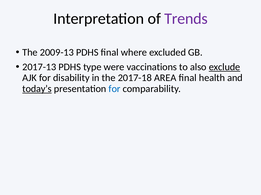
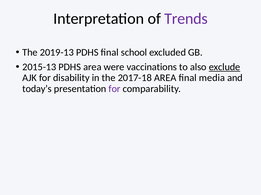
2009-13: 2009-13 -> 2019-13 (57, 53)
where: where -> school (134, 53)
2017-13: 2017-13 -> 2015-13 (39, 67)
PDHS type: type -> area (92, 67)
health: health -> media (212, 78)
today’s underline: present -> none (37, 89)
for colour: blue -> purple (114, 89)
